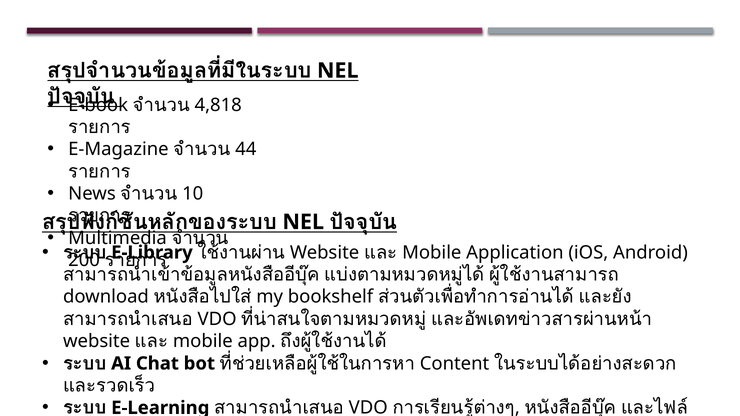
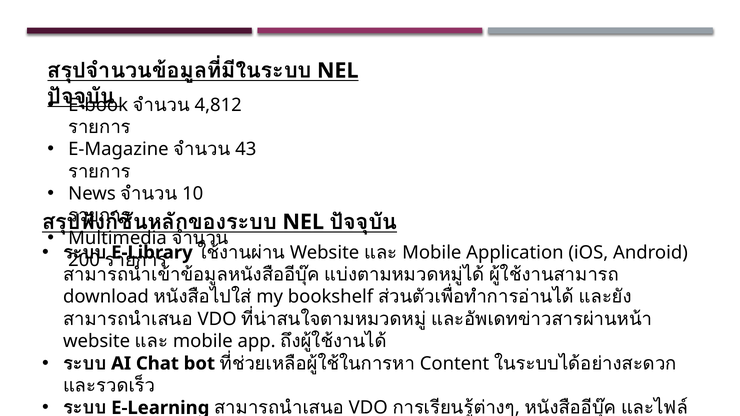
4,818: 4,818 -> 4,812 (218, 105)
44: 44 -> 43 (246, 149)
